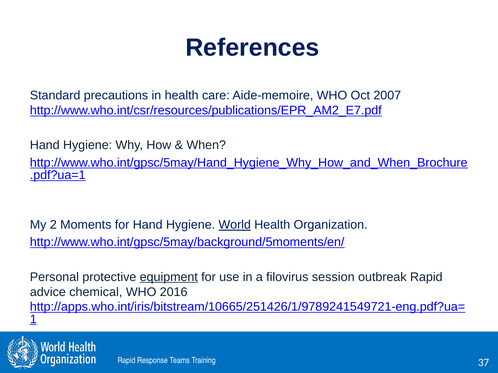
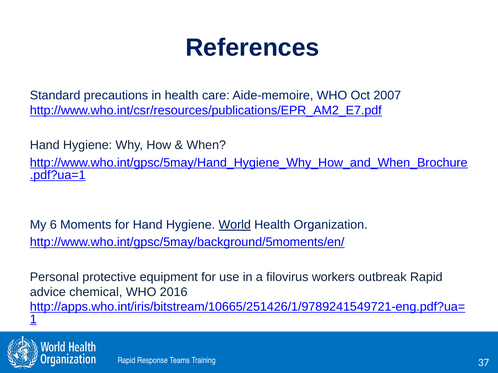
2: 2 -> 6 (53, 225)
equipment underline: present -> none (169, 277)
session: session -> workers (333, 277)
